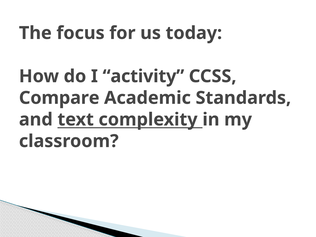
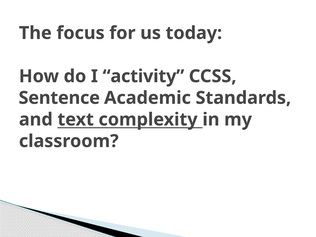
Compare: Compare -> Sentence (59, 98)
